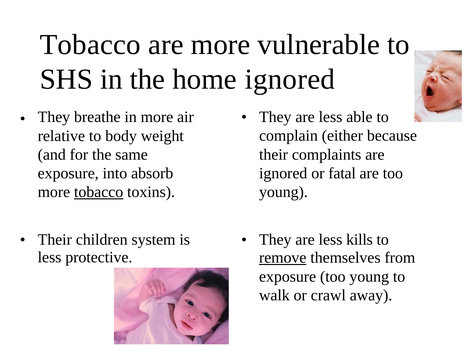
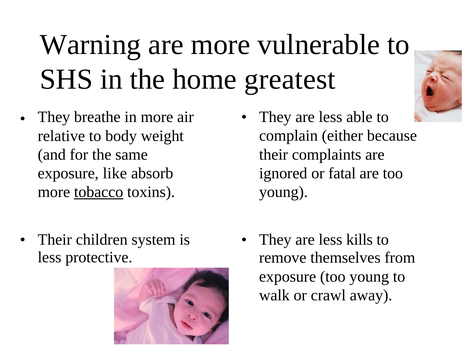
Tobacco: Tobacco -> Warning (90, 45)
ignored: ignored -> greatest (290, 79)
into: into -> like (115, 174)
remove underline: present -> none (283, 258)
